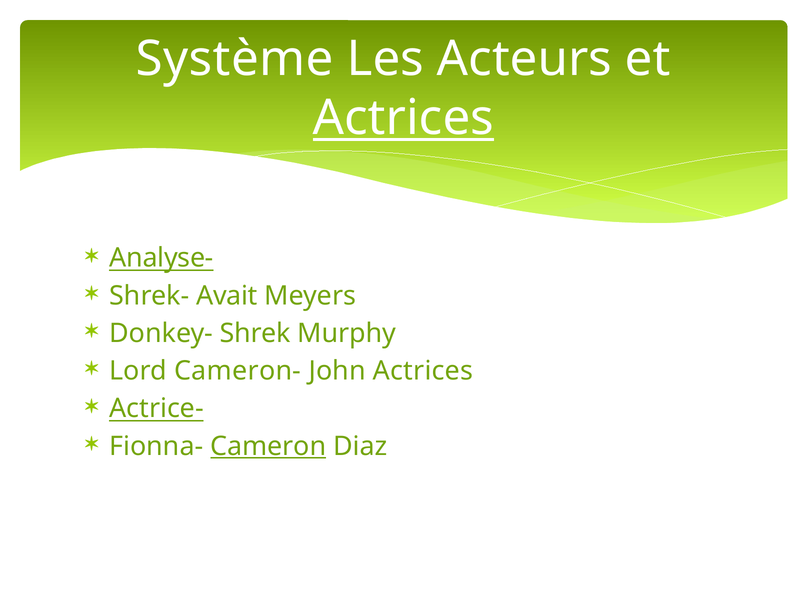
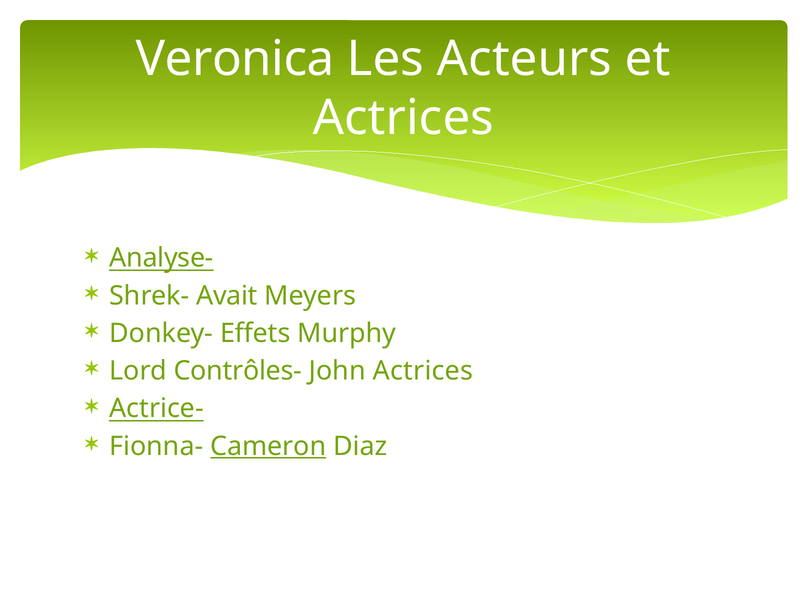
Système: Système -> Veronica (235, 59)
Actrices underline: present -> none (403, 118)
Shrek: Shrek -> Effets (255, 333)
Cameron-: Cameron- -> Contrôles- (238, 371)
